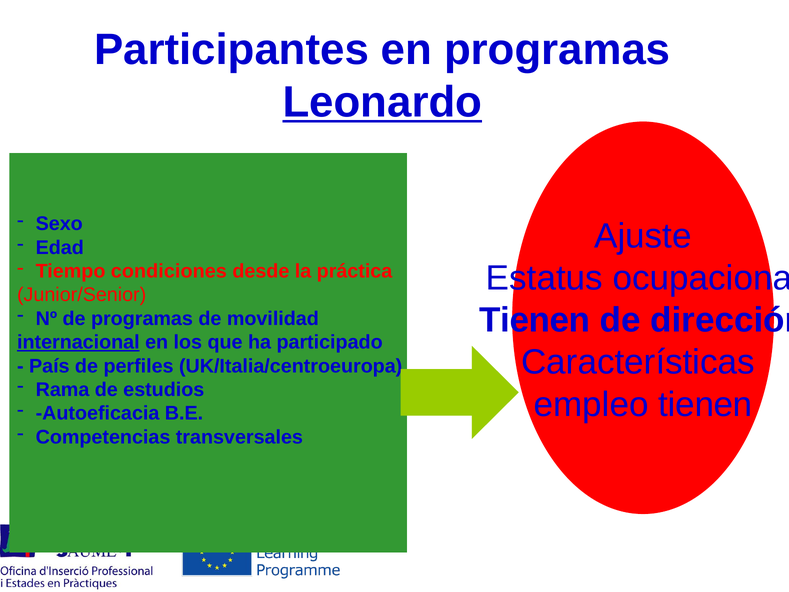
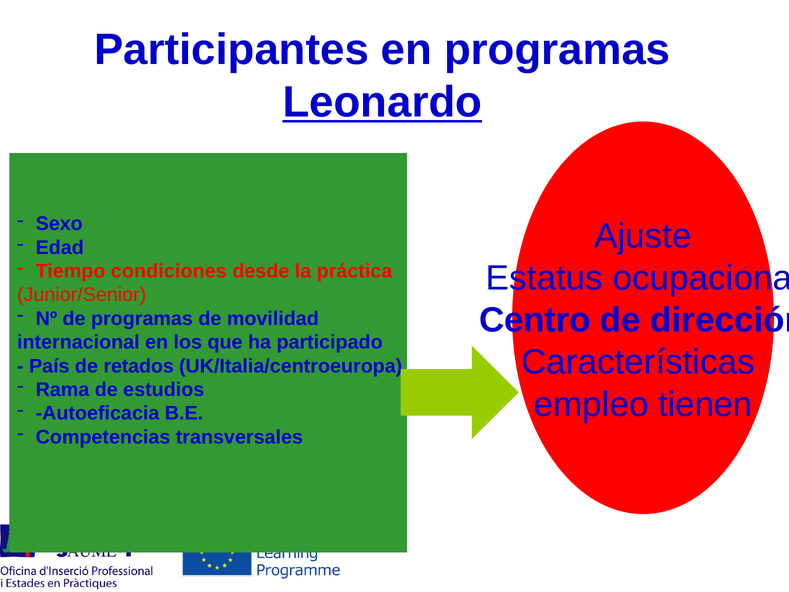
Tienen: Tienen -> Centro (535, 320)
internacional underline: present -> none (78, 342)
perfiles: perfiles -> retados (139, 366)
